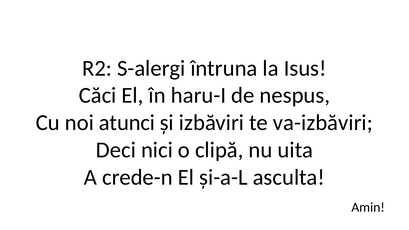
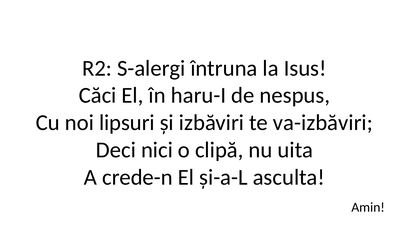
atunci: atunci -> lipsuri (127, 123)
